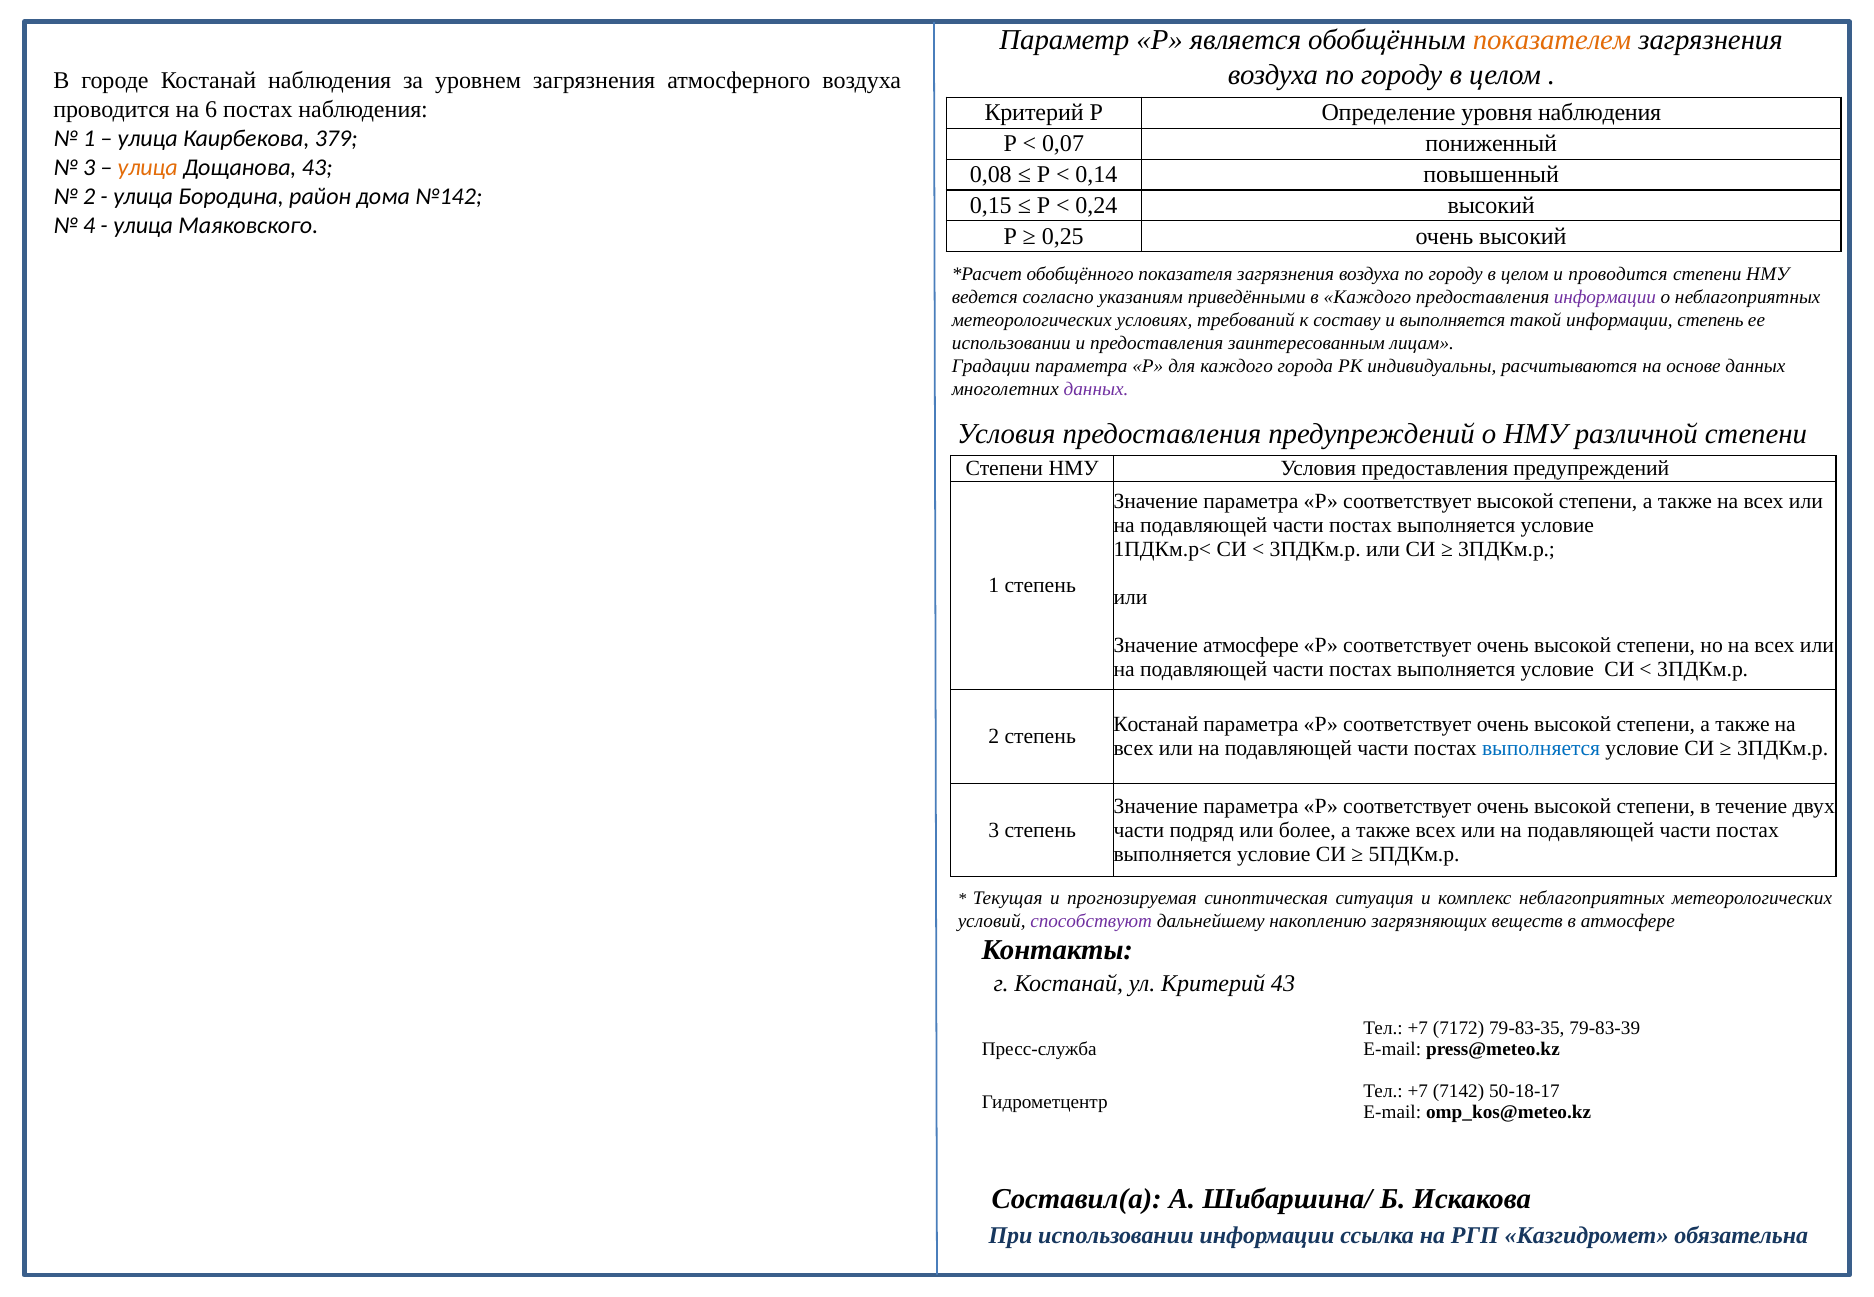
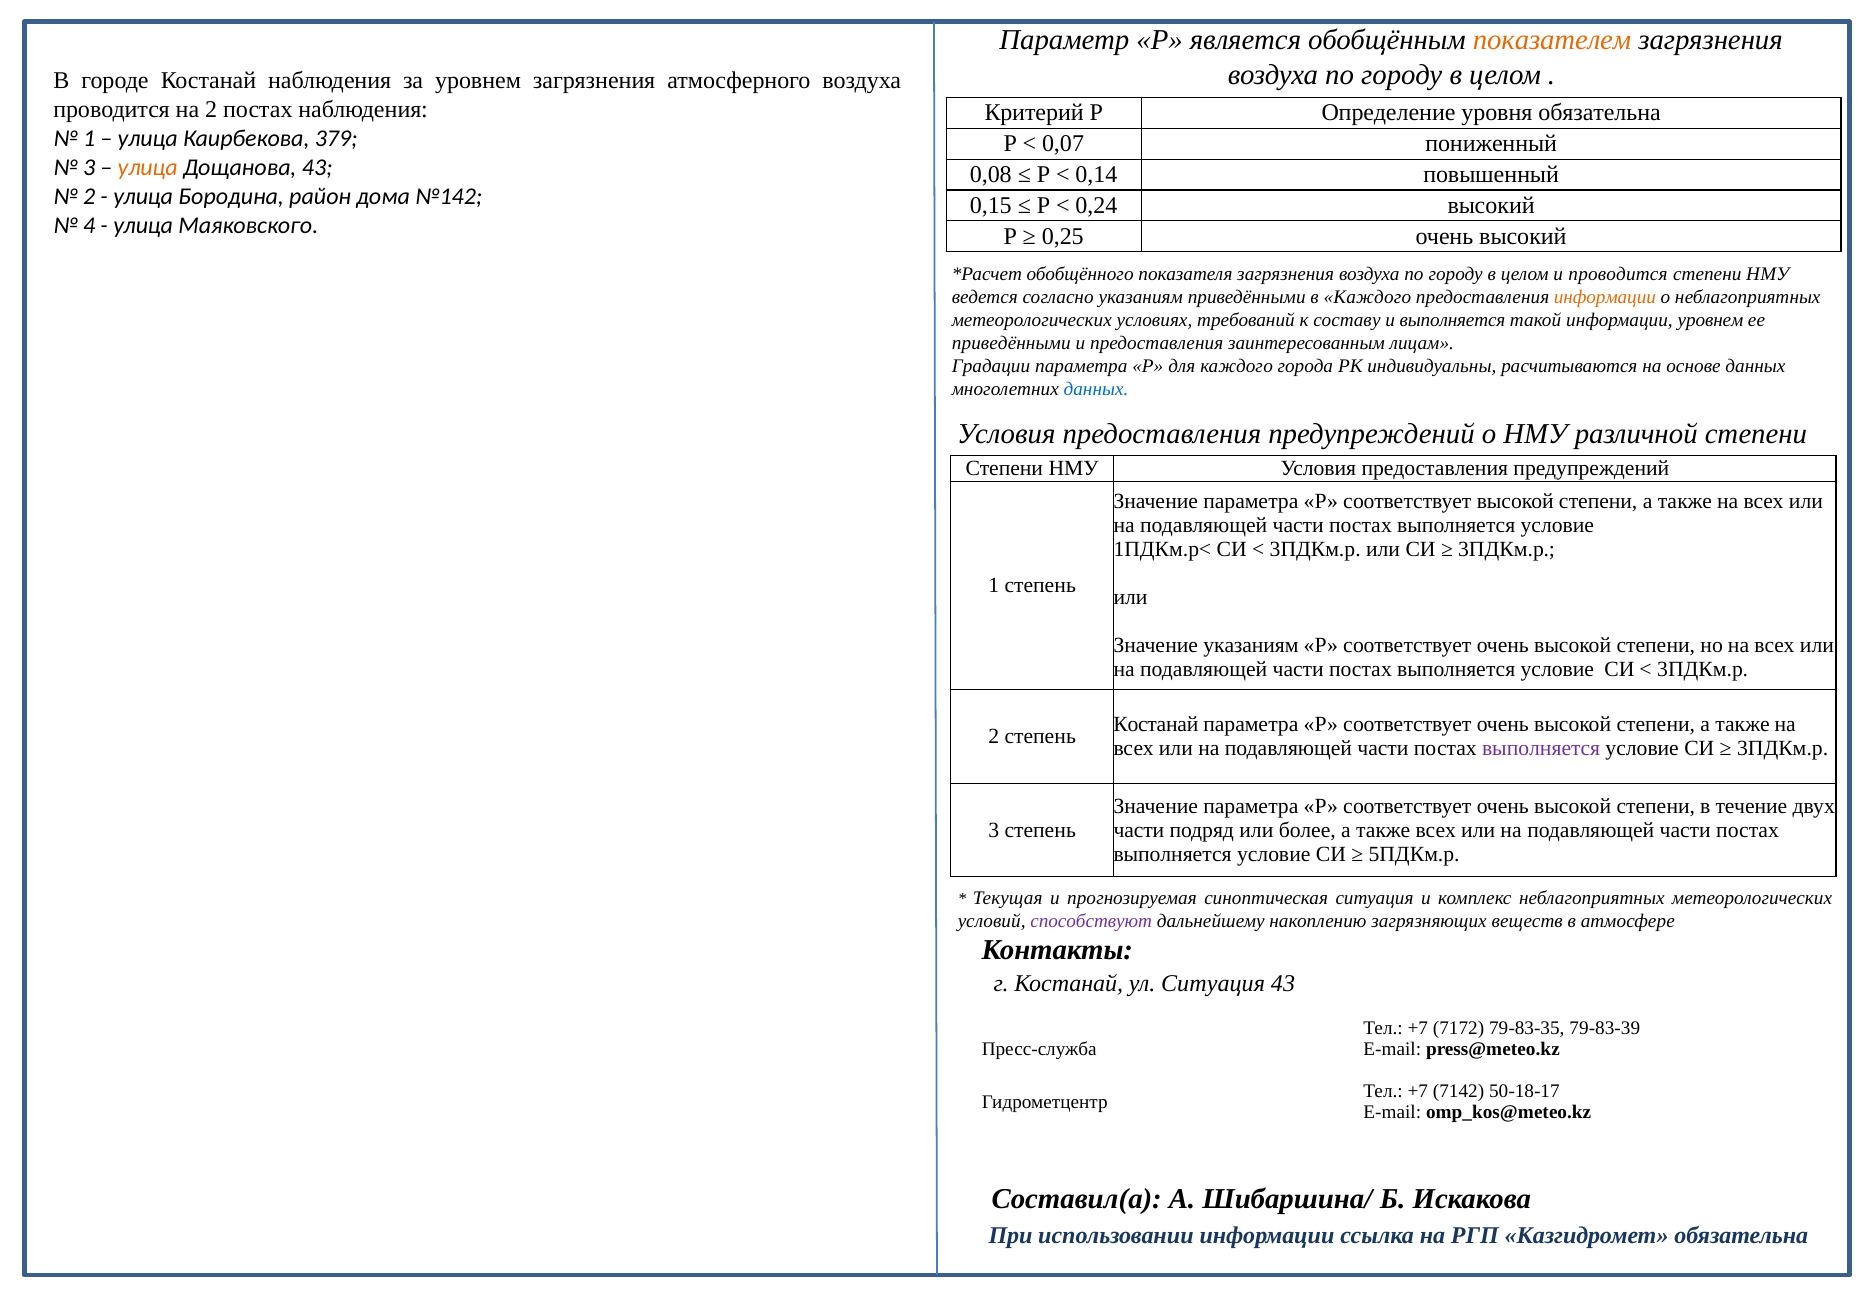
на 6: 6 -> 2 (211, 110)
уровня наблюдения: наблюдения -> обязательна (1600, 113)
информации colour: purple -> orange (1605, 297)
информации степень: степень -> уровнем (1710, 320)
использовании: использовании -> приведёнными (1011, 343)
данных colour: purple -> blue (1096, 389)
Значение атмосфере: атмосфере -> указаниям (1251, 646)
выполняется colour: blue -> purple (1541, 749)
ул Критерий: Критерий -> Ситуация (1213, 984)
